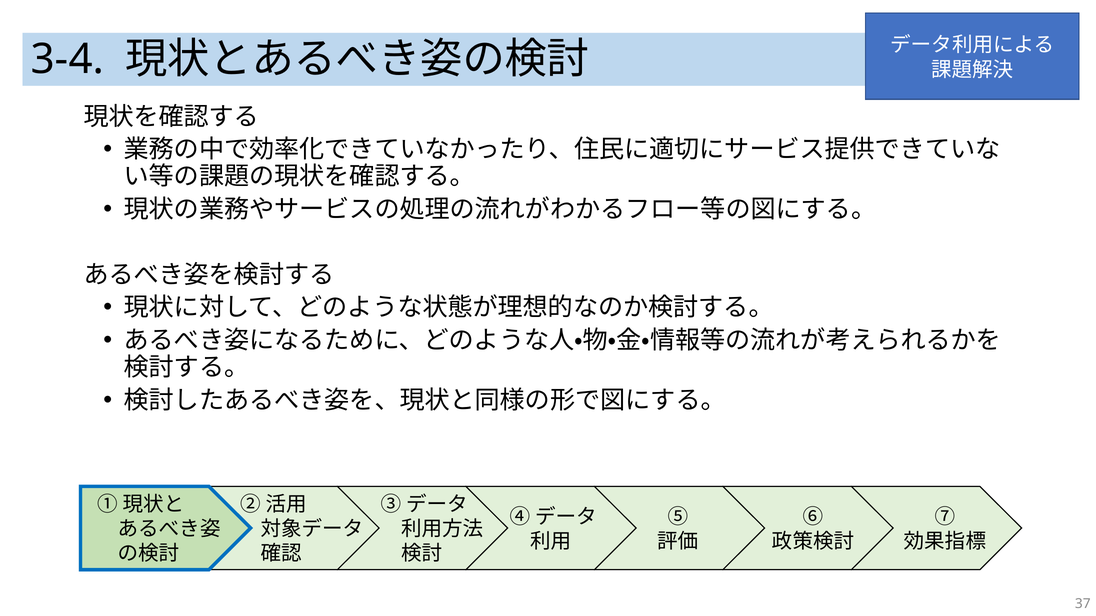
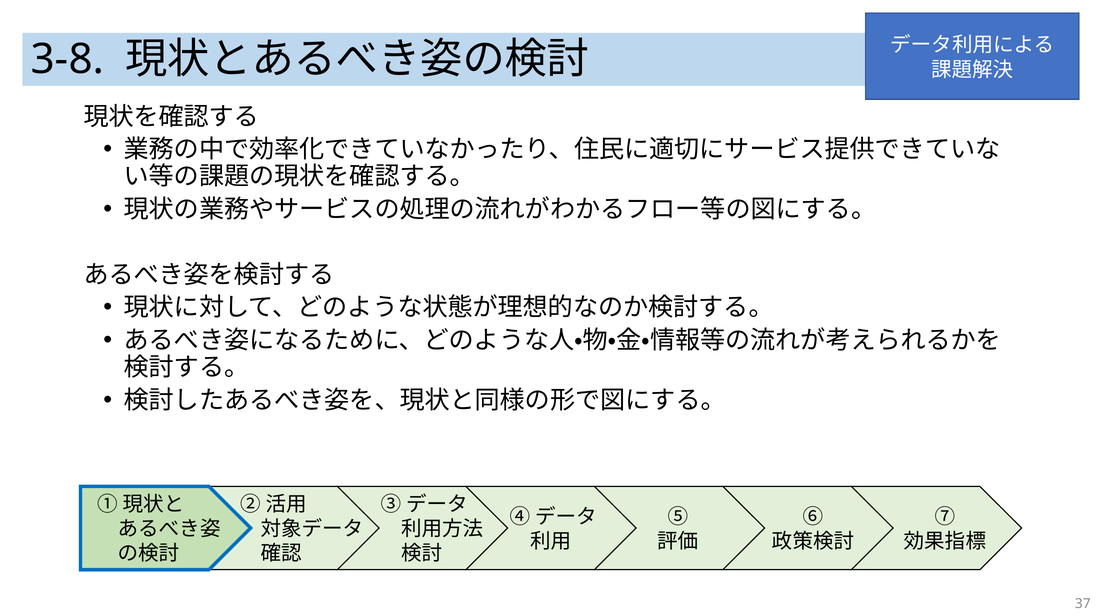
3-4: 3-4 -> 3-8 (67, 59)
